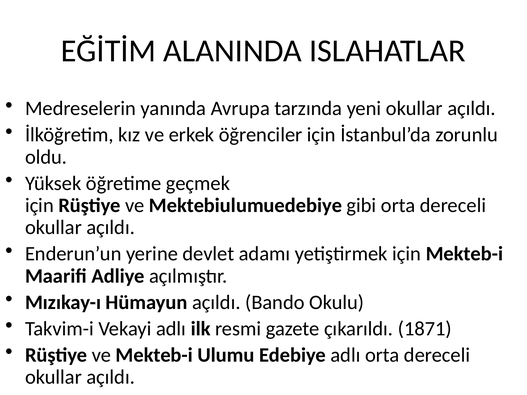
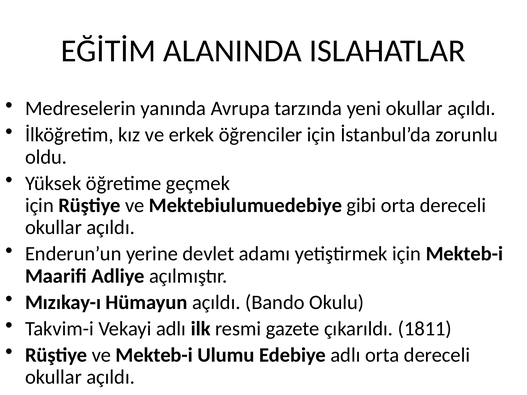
1871: 1871 -> 1811 (425, 329)
